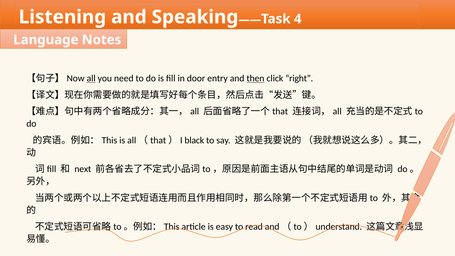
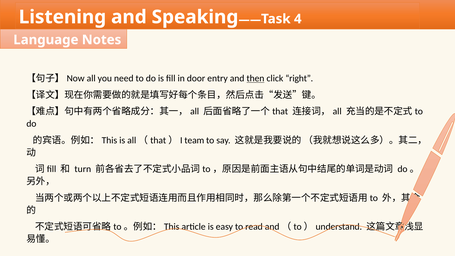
all underline: present -> none (91, 78)
black: black -> team (194, 140)
next: next -> turn (83, 169)
